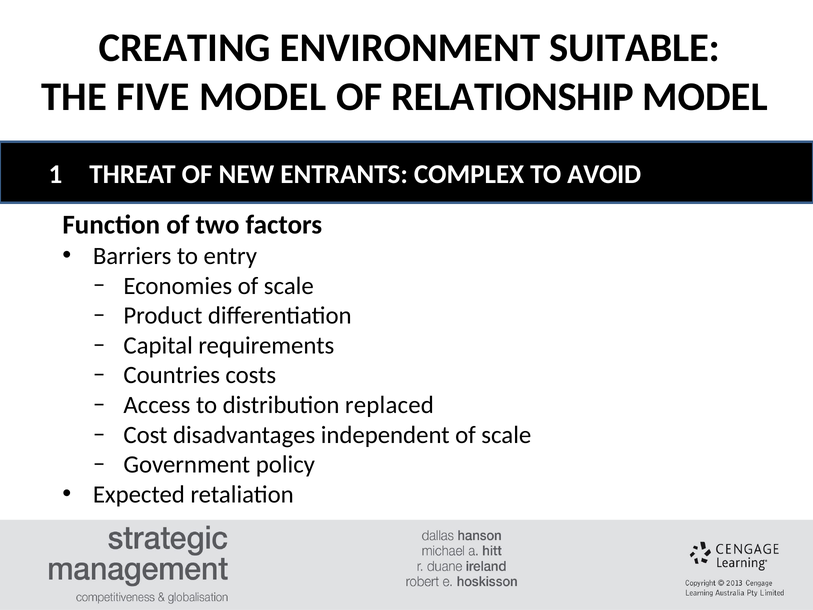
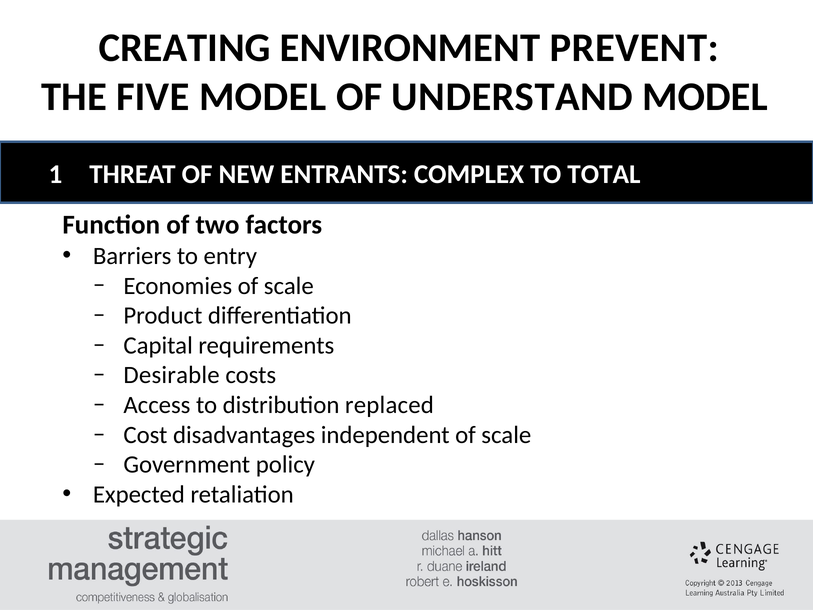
SUITABLE: SUITABLE -> PREVENT (634, 48)
RELATIONSHIP: RELATIONSHIP -> UNDERSTAND (512, 97)
AVOID: AVOID -> TOTAL (604, 174)
Countries: Countries -> Desirable (172, 375)
